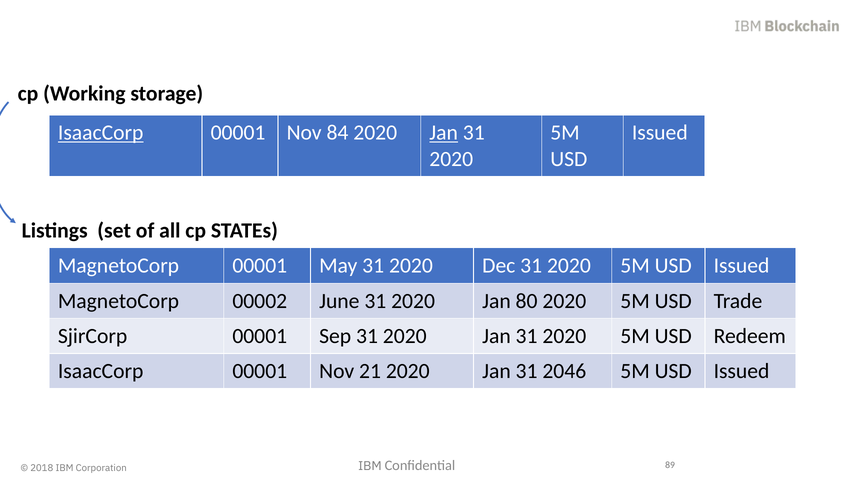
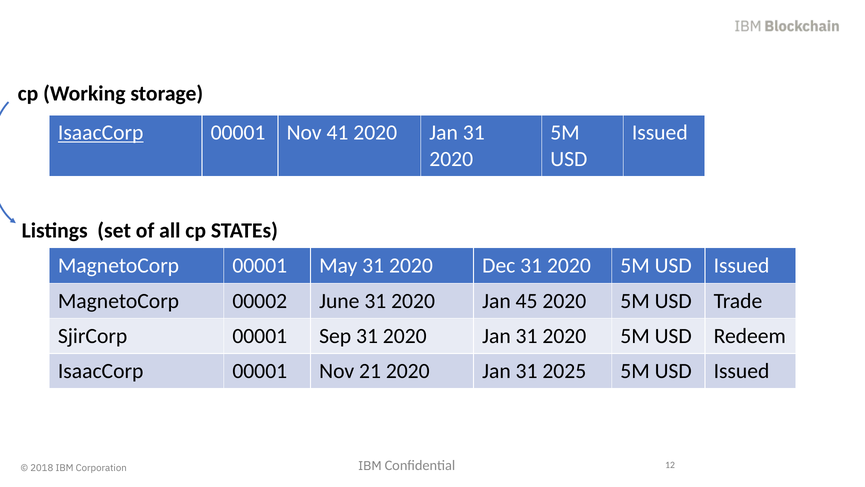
84: 84 -> 41 (337, 133)
Jan underline: present -> none (444, 133)
80: 80 -> 45 (527, 301)
2046: 2046 -> 2025 (564, 371)
89: 89 -> 12 (670, 464)
